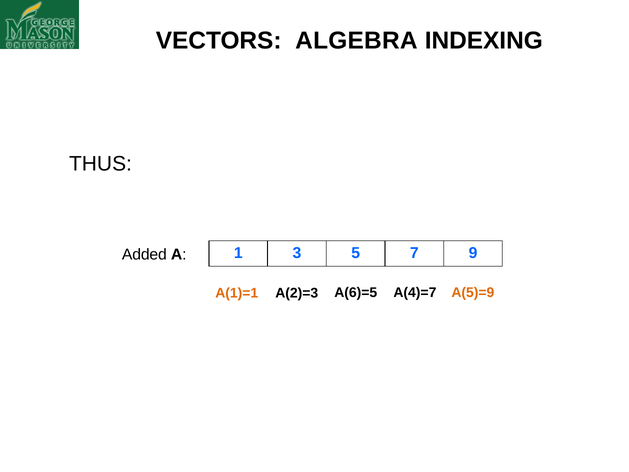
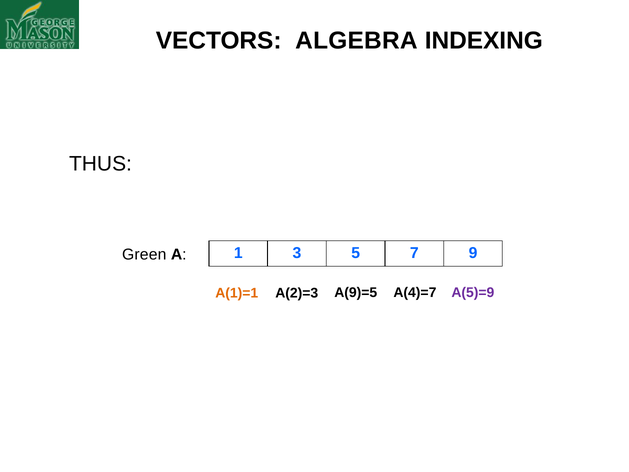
Added: Added -> Green (144, 254)
A(6)=5: A(6)=5 -> A(9)=5 (356, 293)
A(5)=9 colour: orange -> purple (473, 293)
